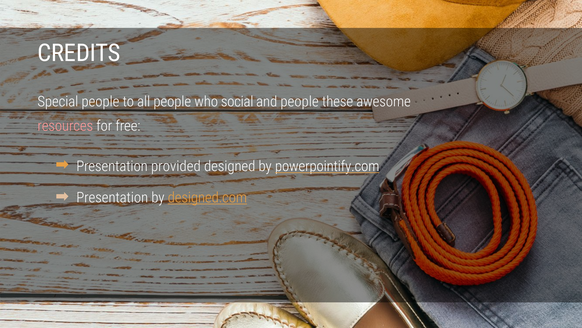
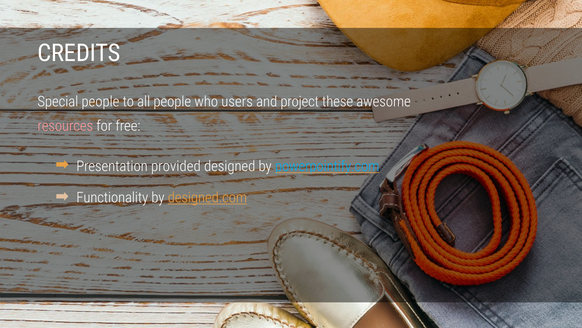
social: social -> users (237, 102)
and people: people -> project (300, 102)
powerpointify.com colour: white -> light blue (327, 166)
Presentation: Presentation -> Functionality (112, 197)
